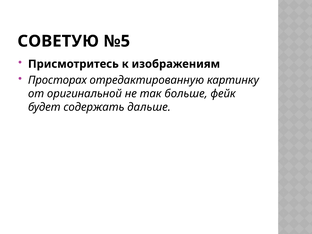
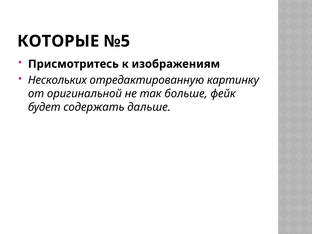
СОВЕТУЮ: СОВЕТУЮ -> КОТОРЫЕ (58, 41)
Просторах: Просторах -> Нескольких (57, 80)
